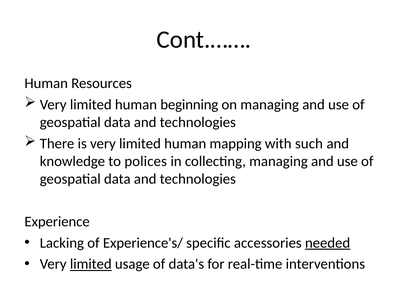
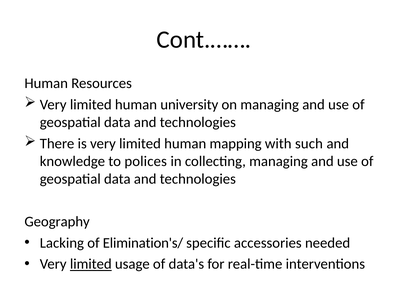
beginning: beginning -> university (189, 105)
Experience: Experience -> Geography (57, 222)
Experience's/: Experience's/ -> Elimination's/ (143, 243)
needed underline: present -> none (328, 243)
